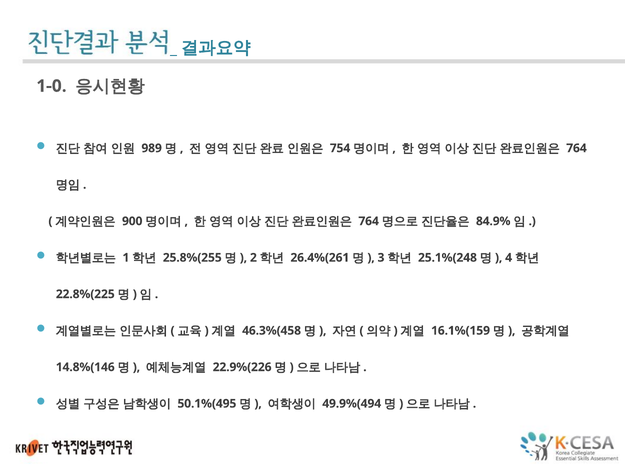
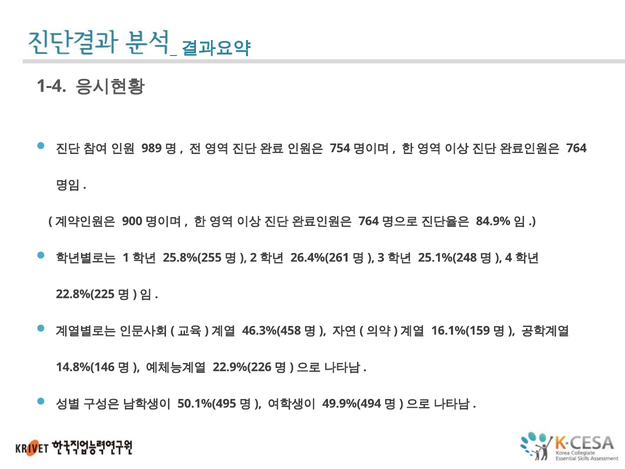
1-0: 1-0 -> 1-4 (51, 86)
